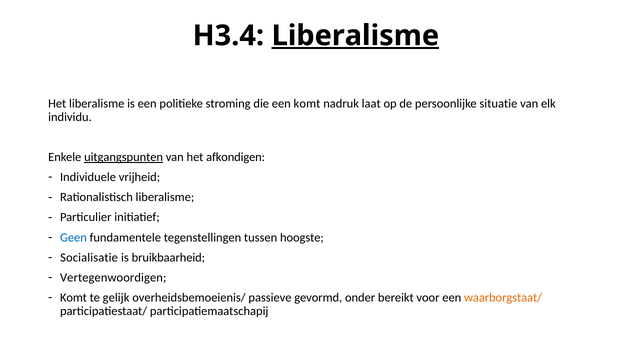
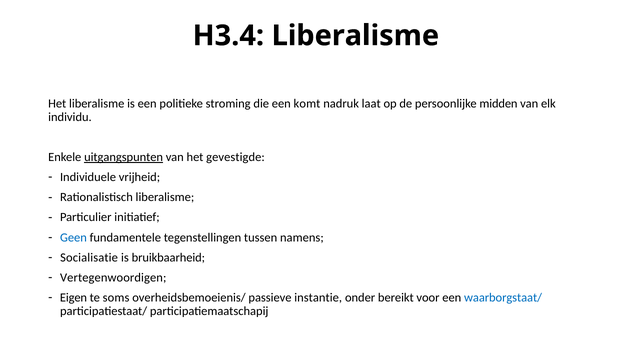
Liberalisme underline: present -> none (355, 36)
situatie: situatie -> midden (498, 104)
afkondigen: afkondigen -> gevestigde (236, 157)
hoogste: hoogste -> namens (302, 238)
Komt: Komt -> Eigen (73, 298)
gelijk: gelijk -> soms (116, 298)
gevormd: gevormd -> instantie (318, 298)
waarborgstaat/ colour: orange -> blue (503, 298)
